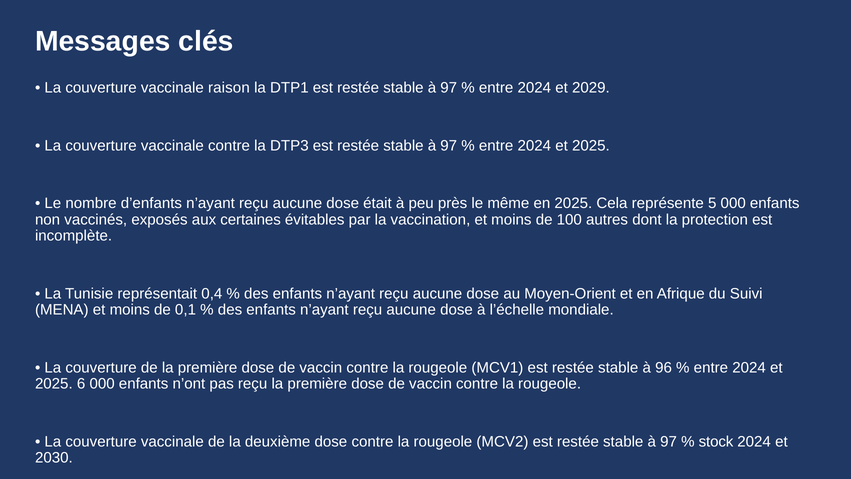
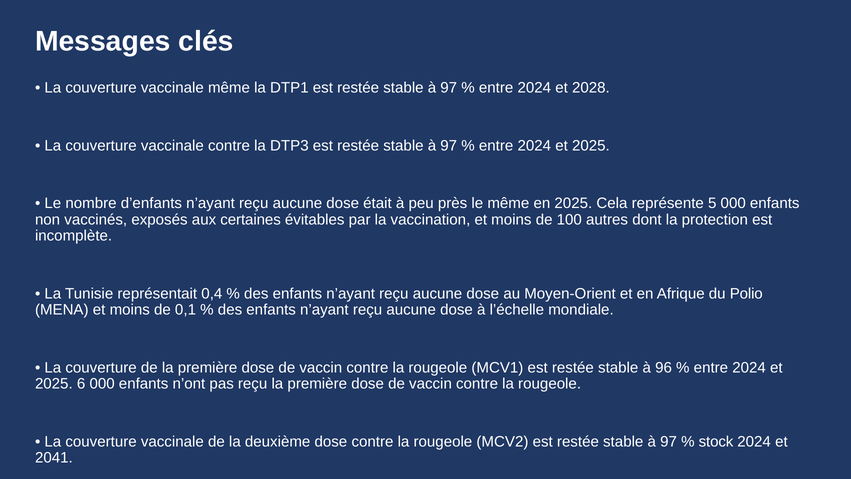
vaccinale raison: raison -> même (229, 88)
2029: 2029 -> 2028 (591, 88)
Suivi: Suivi -> Polio (746, 293)
2030: 2030 -> 2041 (54, 458)
